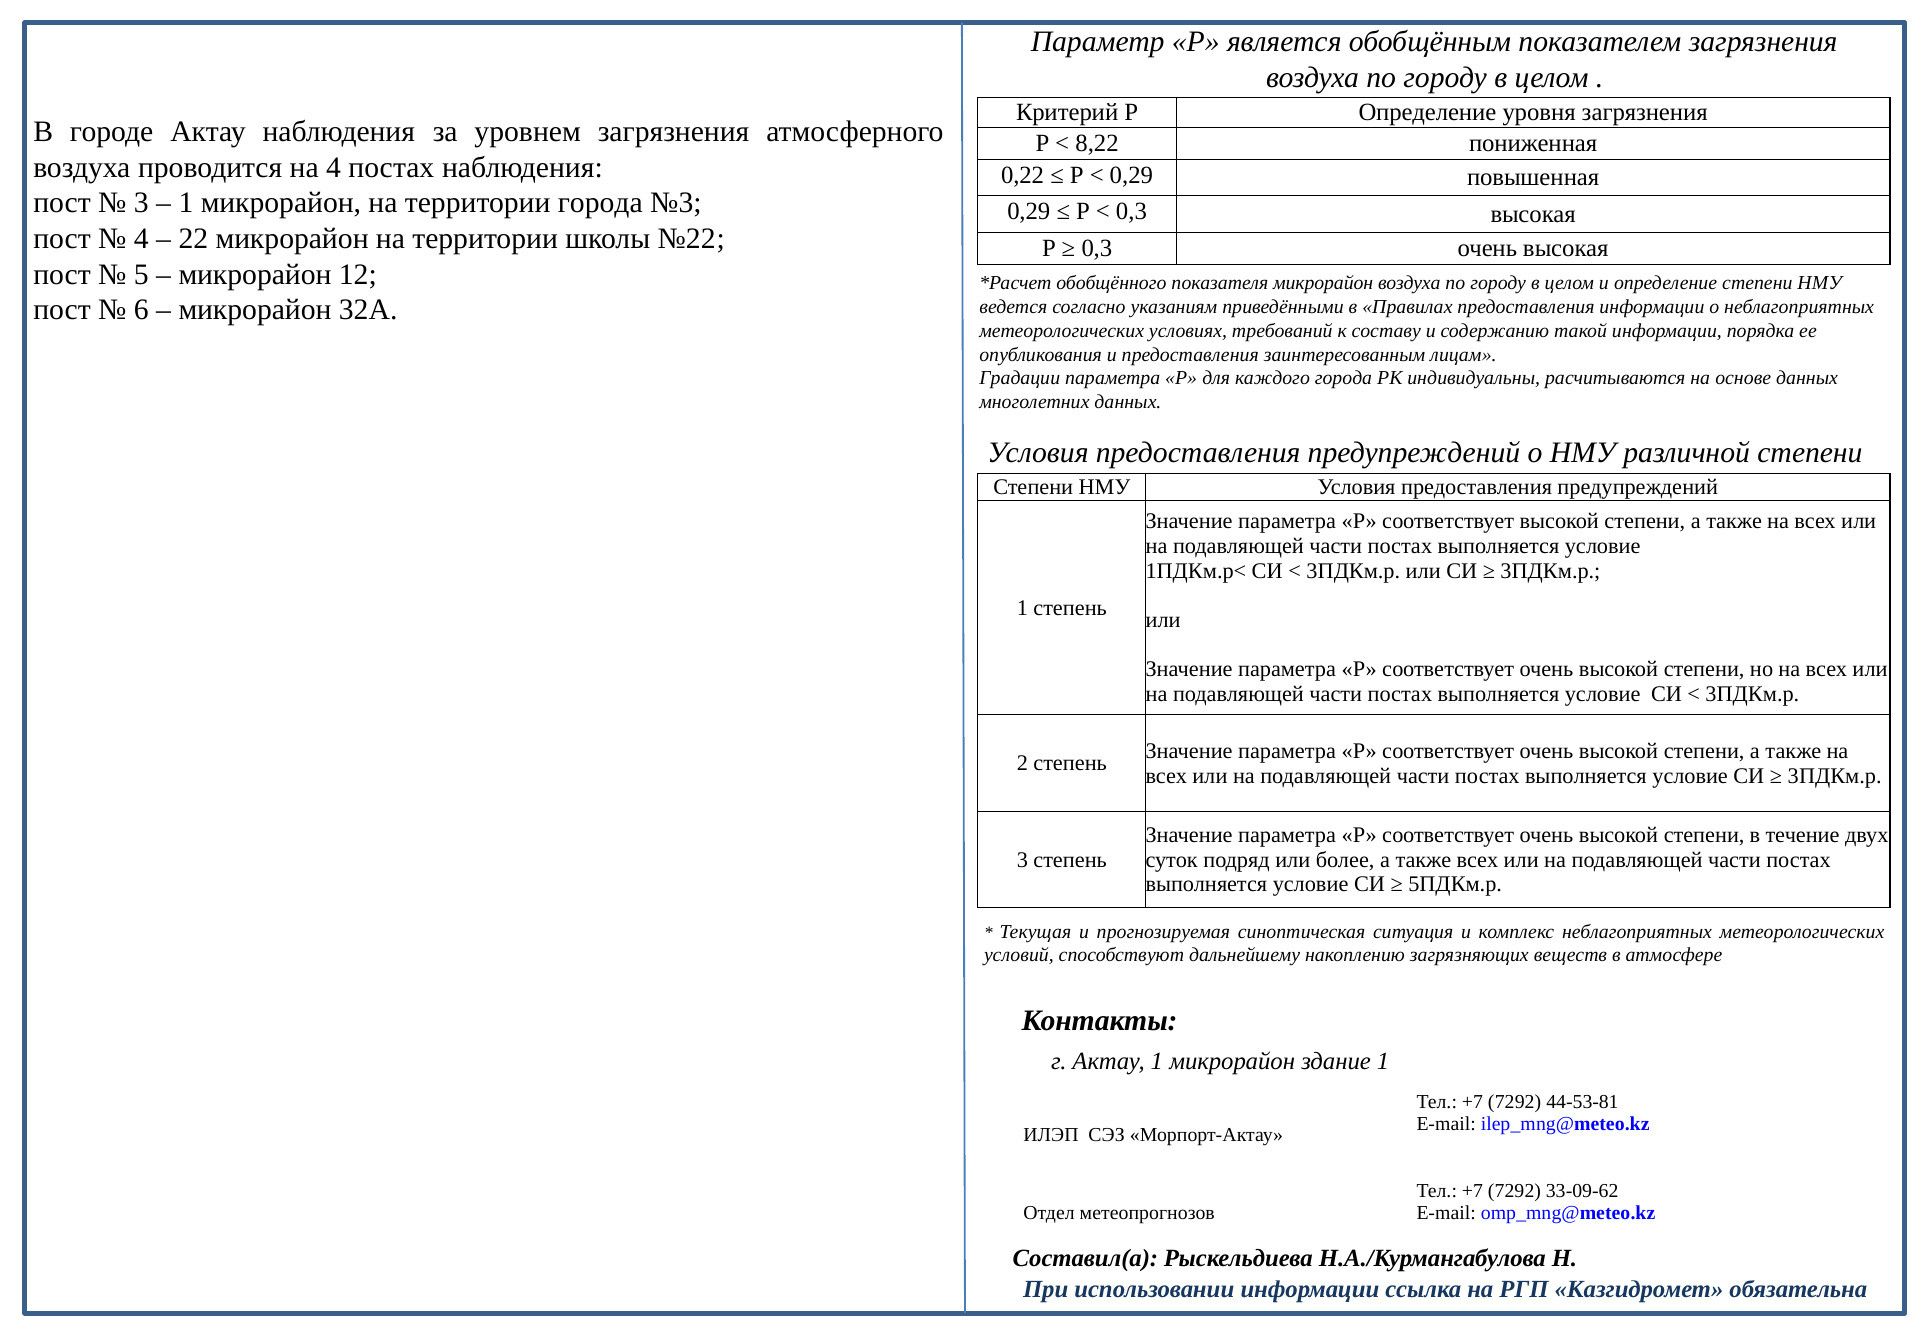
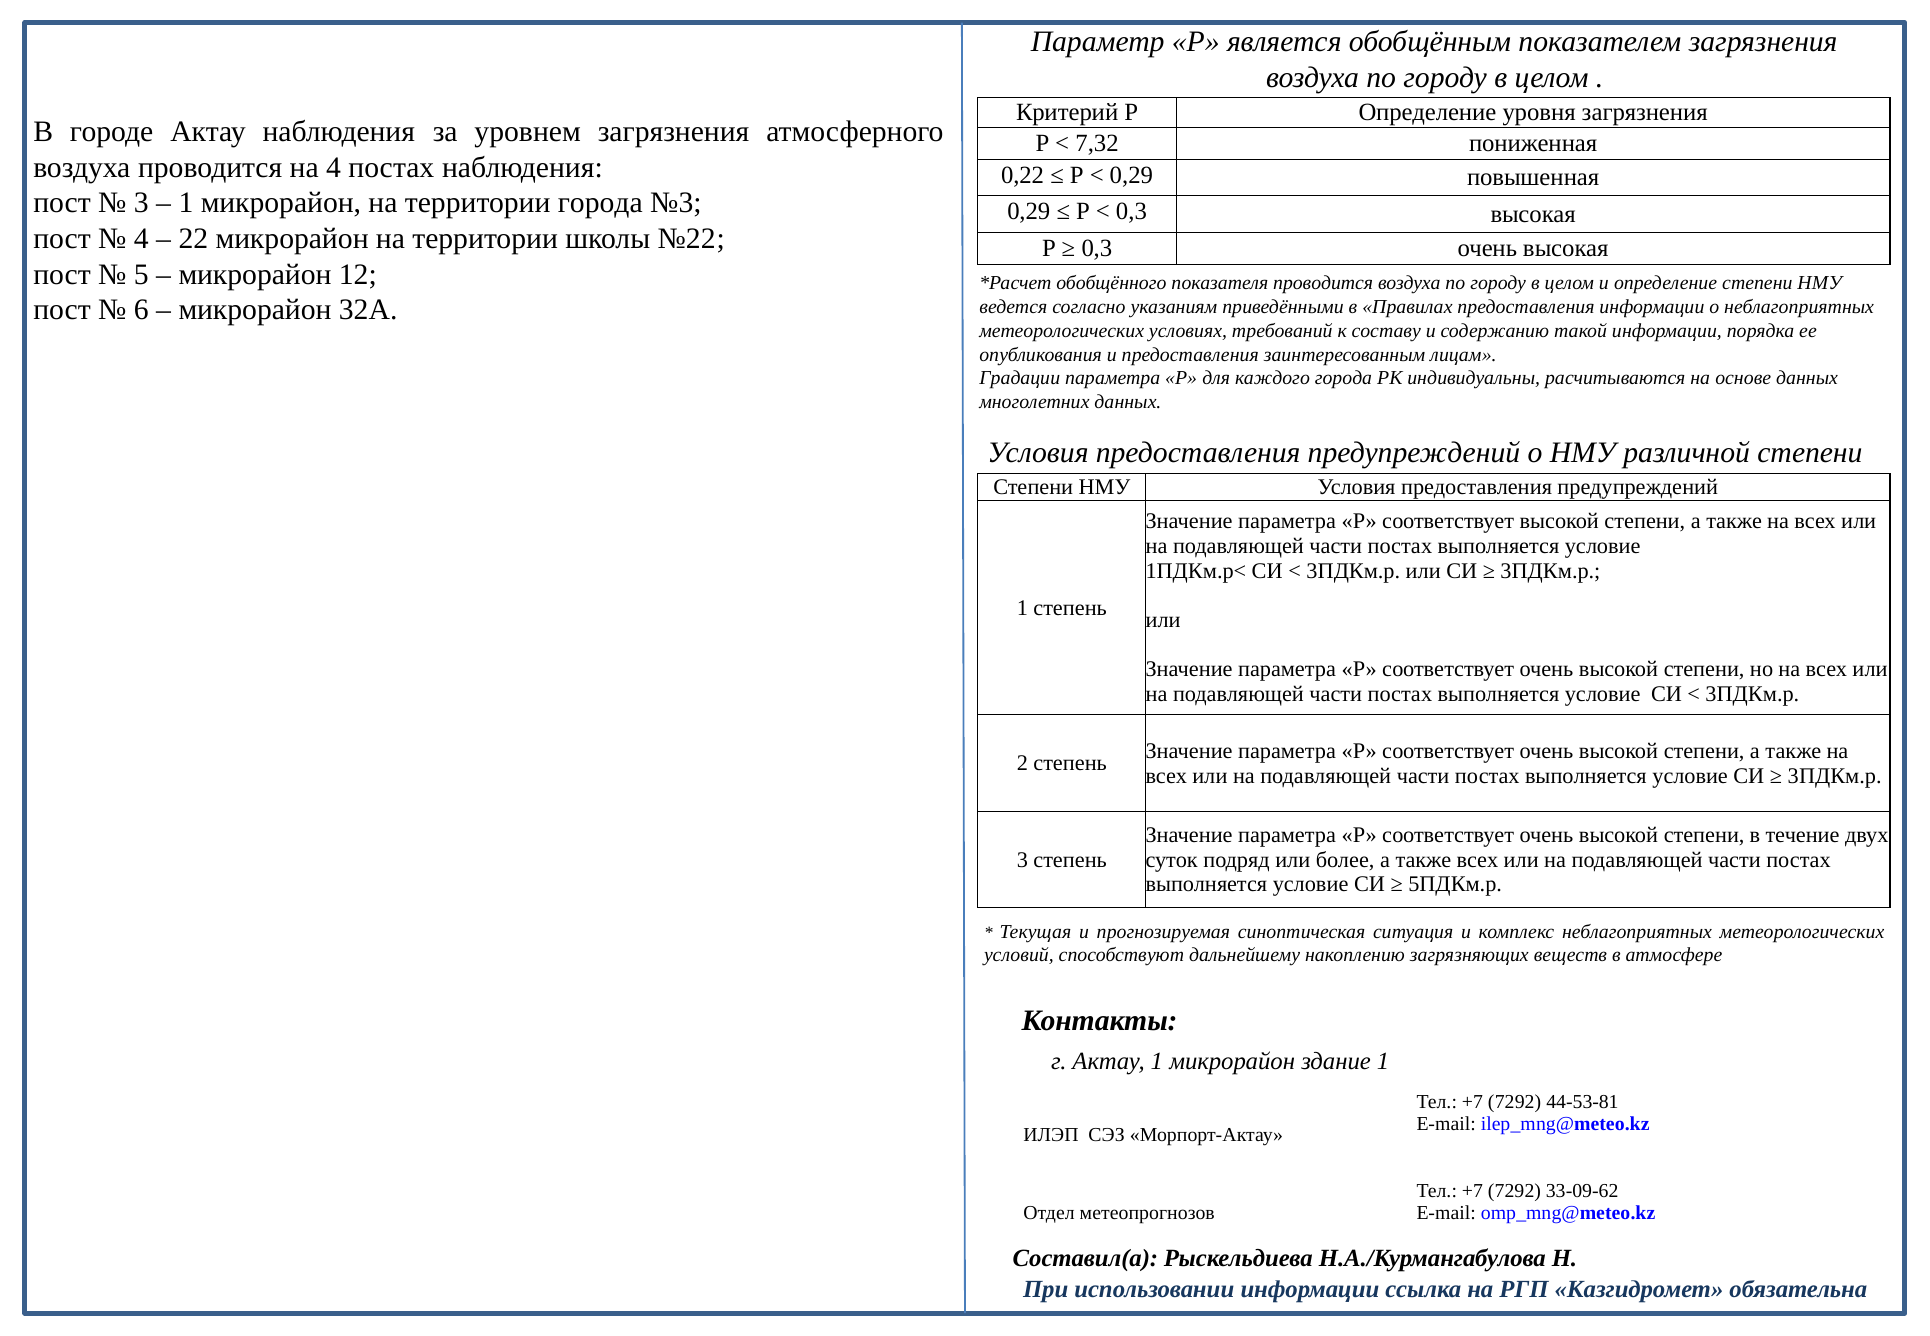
8,22: 8,22 -> 7,32 (1097, 143)
показателя микрорайон: микрорайон -> проводится (1323, 283)
